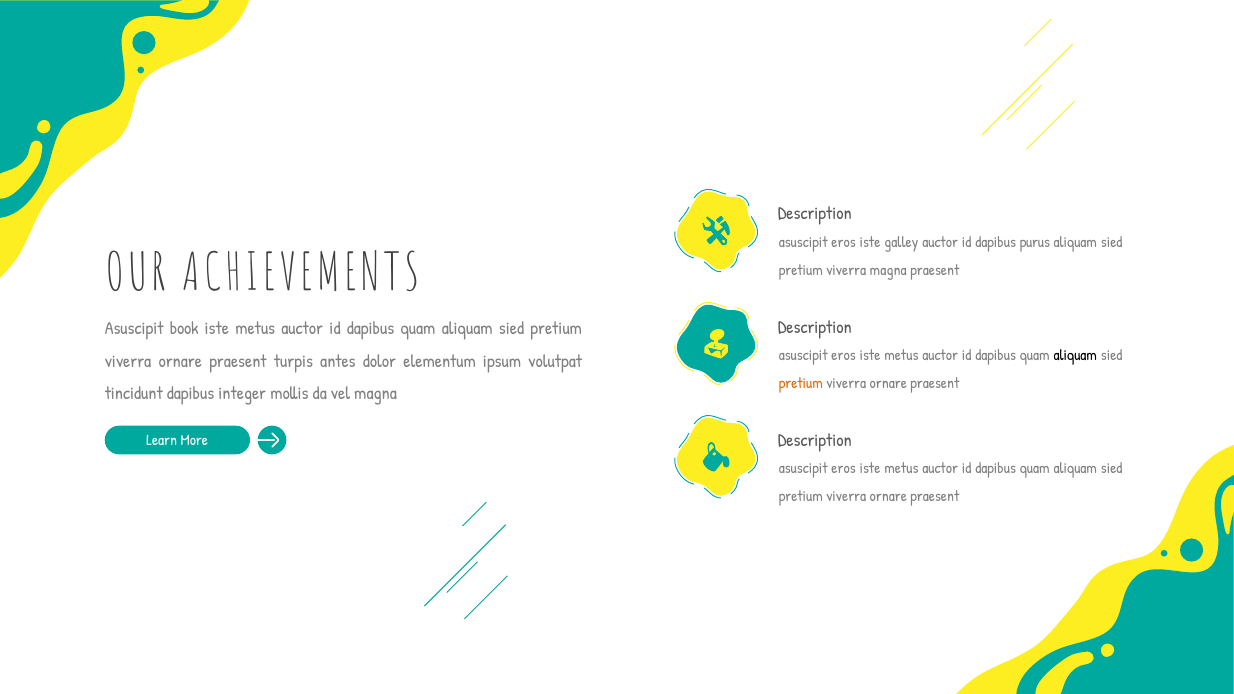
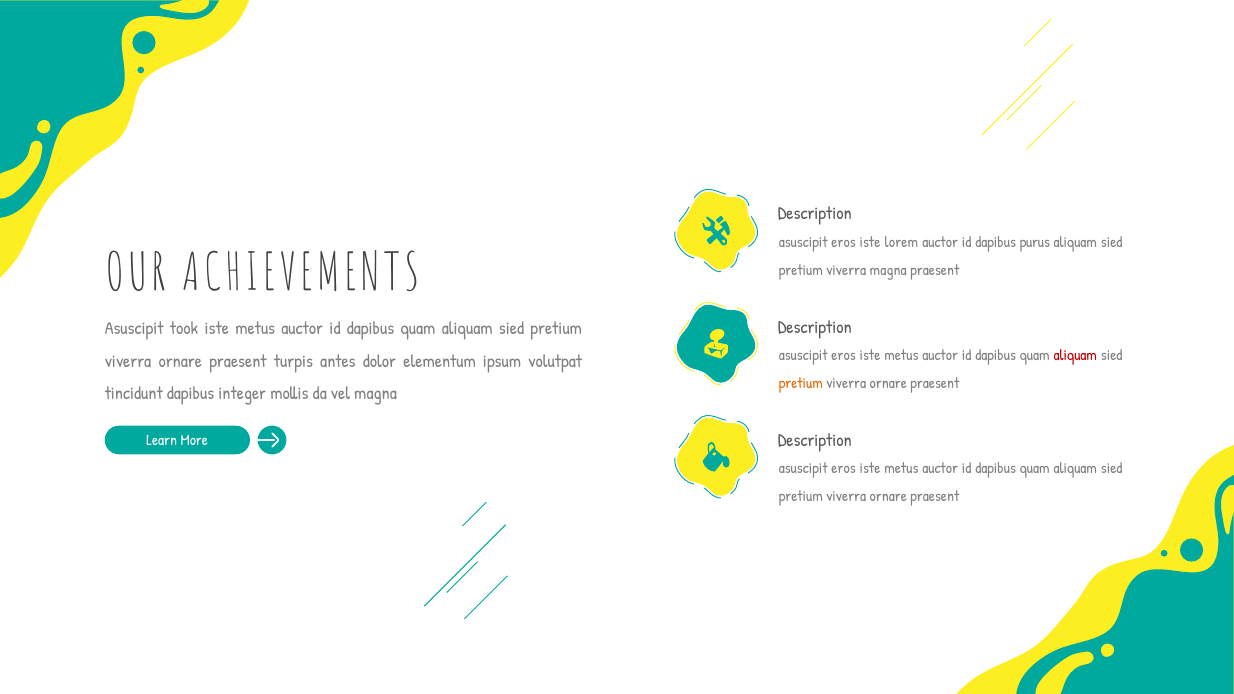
galley: galley -> lorem (901, 243)
book: book -> took (184, 329)
aliquam colour: black -> red (1075, 356)
